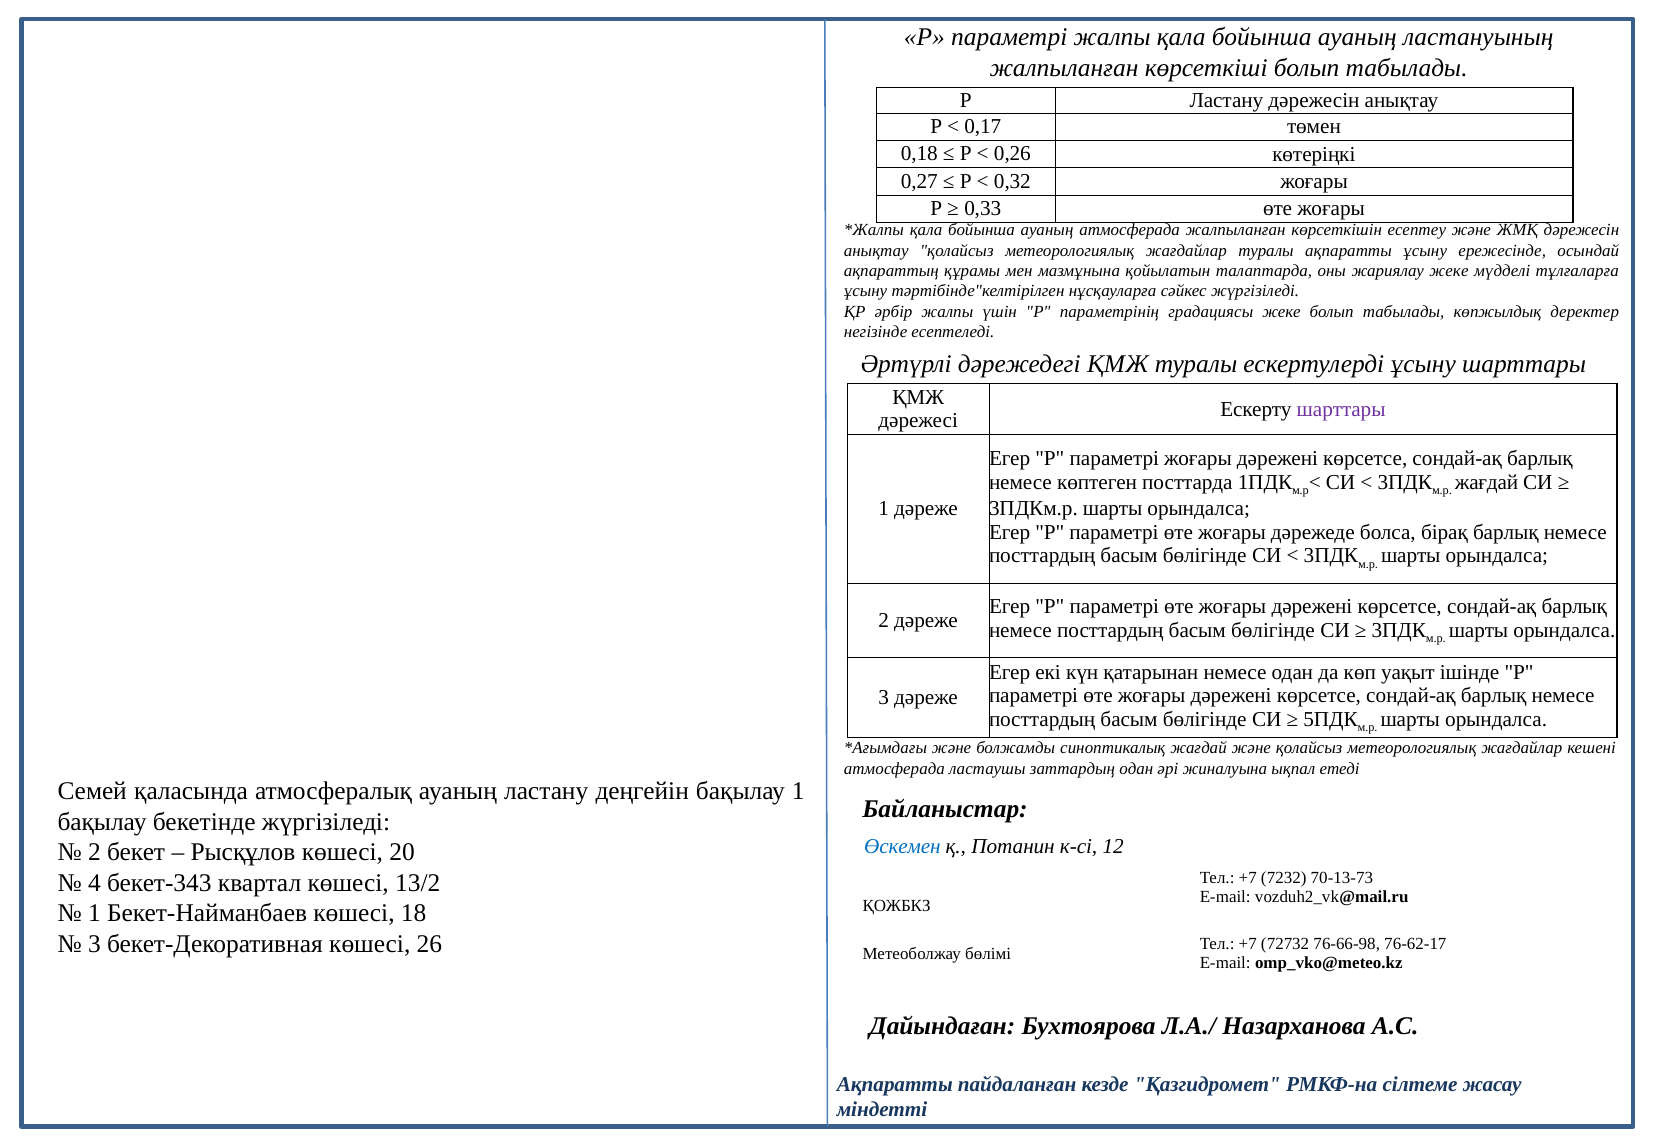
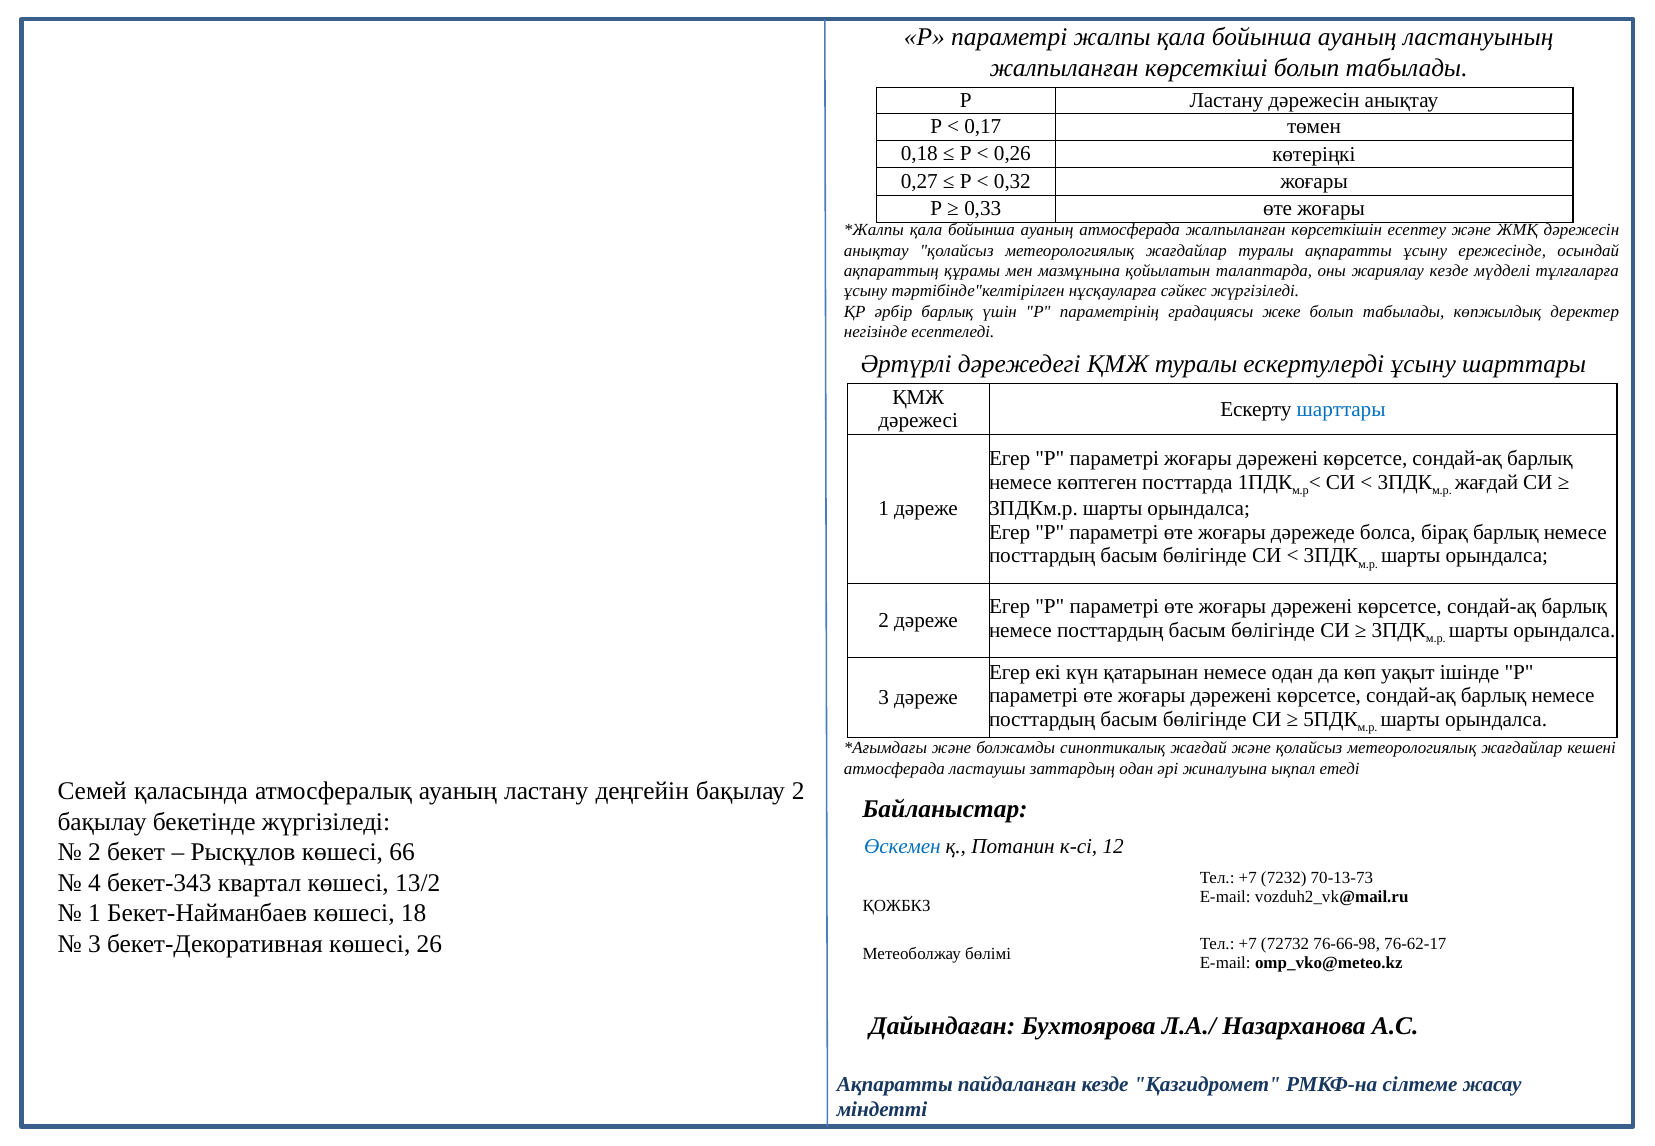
жариялау жеке: жеке -> кезде (1449, 271)
әрбір жалпы: жалпы -> барлық (947, 312)
шарттары colour: purple -> blue (1341, 409)
бақылау 1: 1 -> 2 (798, 791)
20: 20 -> 66 (402, 852)
